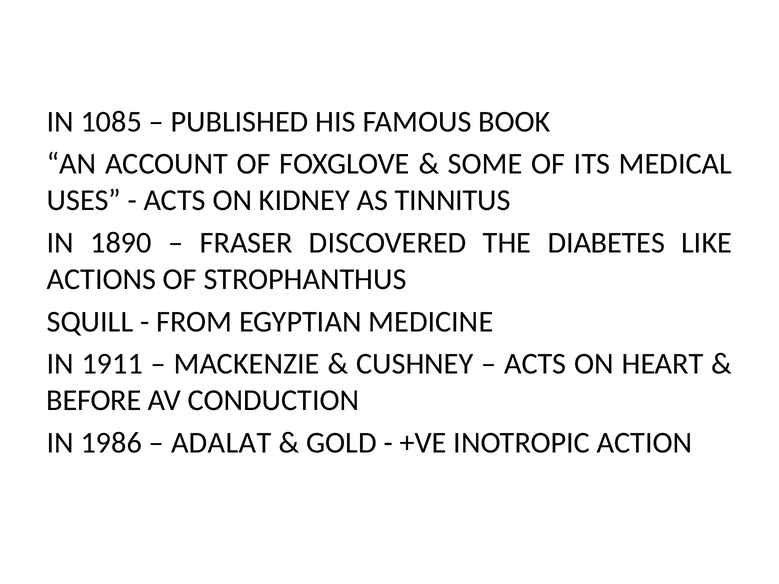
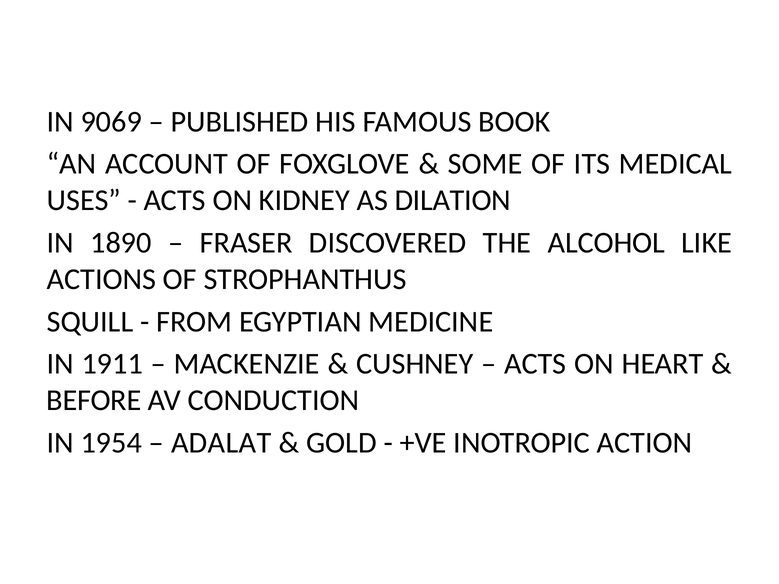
1085: 1085 -> 9069 (111, 122)
TINNITUS: TINNITUS -> DILATION (453, 200)
DIABETES: DIABETES -> ALCOHOL (606, 243)
1986: 1986 -> 1954 (111, 443)
